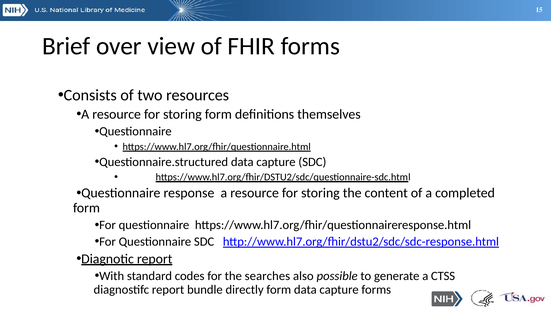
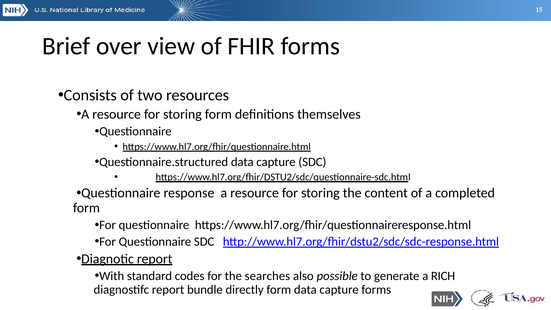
CTSS: CTSS -> RICH (443, 276)
